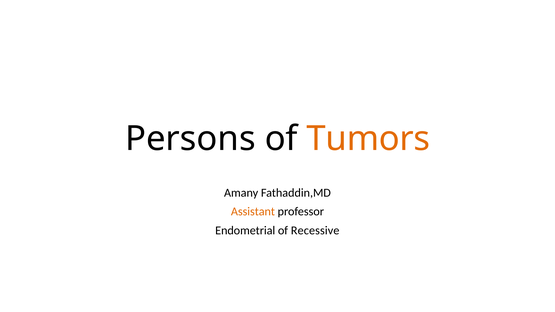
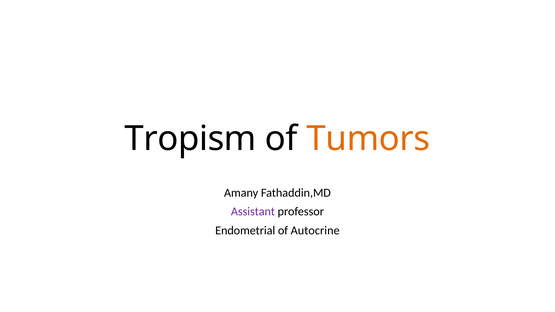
Persons: Persons -> Tropism (191, 139)
Assistant colour: orange -> purple (253, 212)
Recessive: Recessive -> Autocrine (315, 231)
